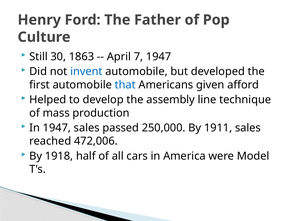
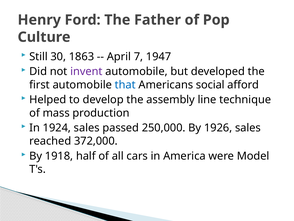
invent colour: blue -> purple (86, 71)
given: given -> social (210, 85)
In 1947: 1947 -> 1924 (57, 128)
1911: 1911 -> 1926 (218, 128)
472,006: 472,006 -> 372,000 (96, 141)
